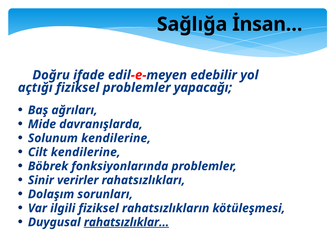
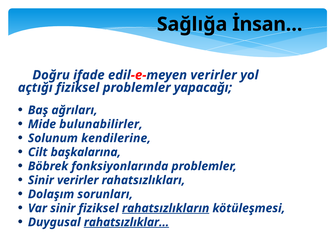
edil-e-meyen edebilir: edebilir -> verirler (214, 75)
davranışlarda: davranışlarda -> bulunabilirler (101, 124)
Cilt kendilerine: kendilerine -> başkalarına (86, 152)
Var ilgili: ilgili -> sinir (63, 208)
rahatsızlıkların underline: none -> present (166, 208)
